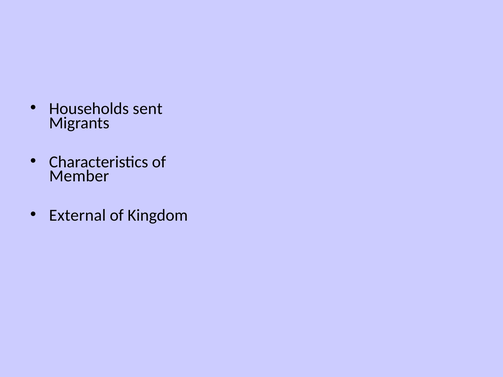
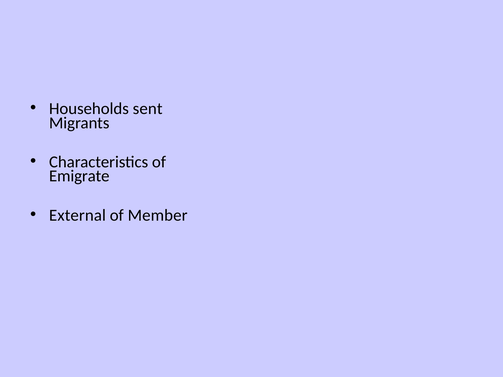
Member: Member -> Emigrate (79, 176)
Kingdom: Kingdom -> Member (158, 215)
